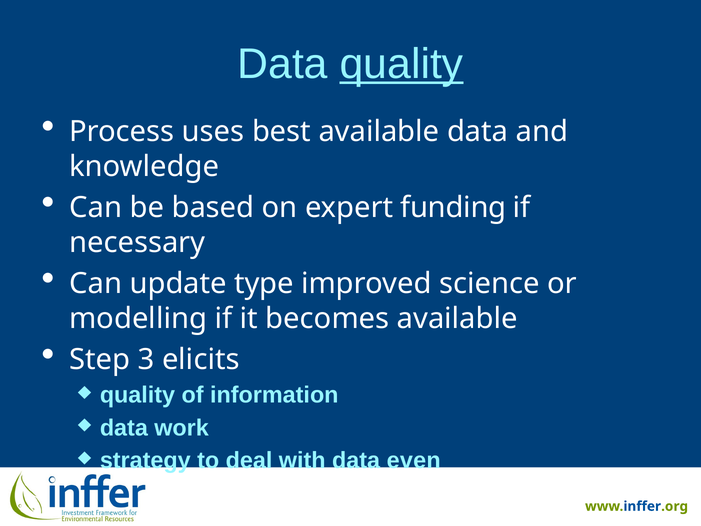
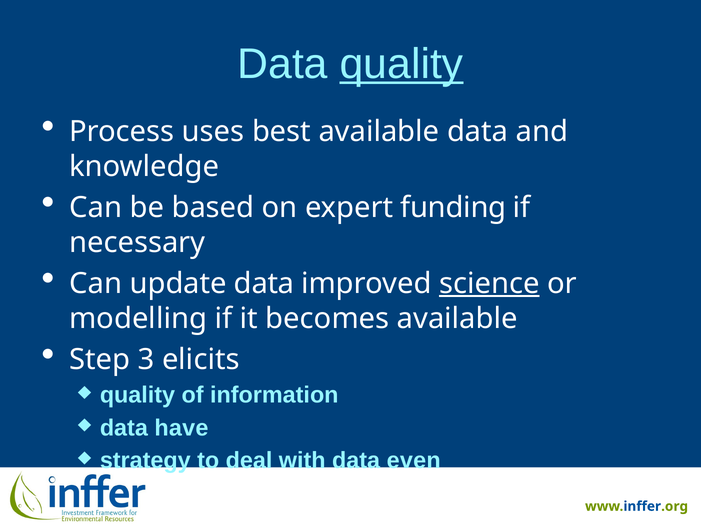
update type: type -> data (264, 283)
science underline: none -> present (489, 283)
work: work -> have (181, 428)
